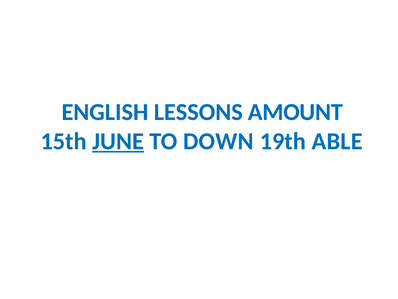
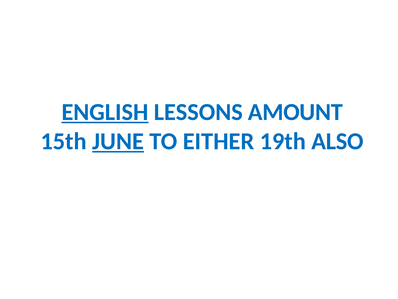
ENGLISH underline: none -> present (105, 112)
DOWN: DOWN -> EITHER (219, 141)
ABLE: ABLE -> ALSO (337, 141)
